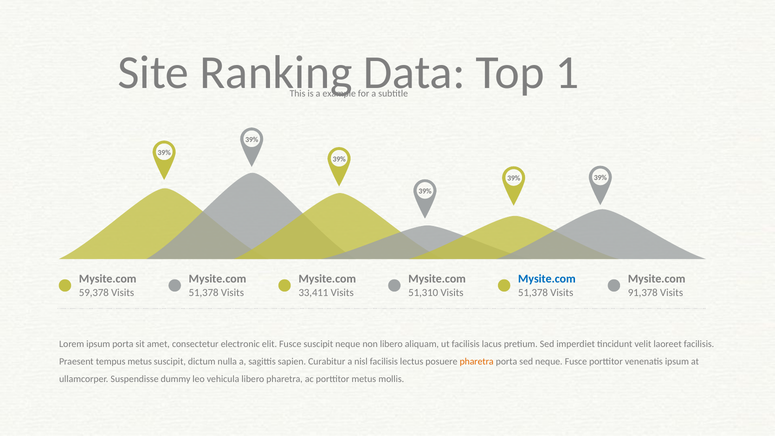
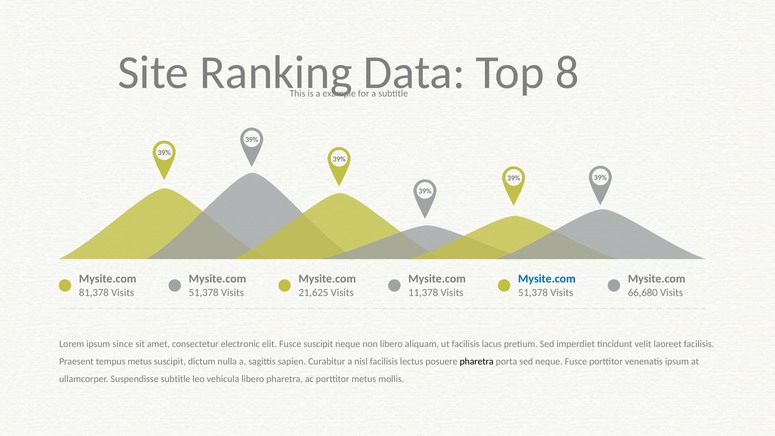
1: 1 -> 8 (567, 73)
59,378: 59,378 -> 81,378 (94, 292)
33,411: 33,411 -> 21,625 (313, 292)
51,310: 51,310 -> 11,378 (423, 292)
91,378: 91,378 -> 66,680 (643, 292)
ipsum porta: porta -> since (123, 344)
pharetra colour: orange -> black (477, 361)
Suspendisse dummy: dummy -> subtitle (176, 379)
